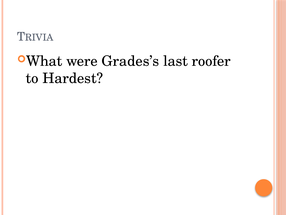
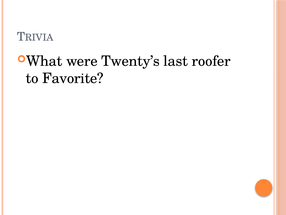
Grades’s: Grades’s -> Twenty’s (130, 61)
Hardest: Hardest -> Favorite (73, 78)
